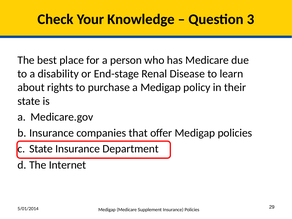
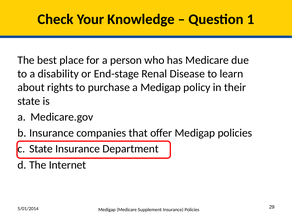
3: 3 -> 1 (251, 19)
